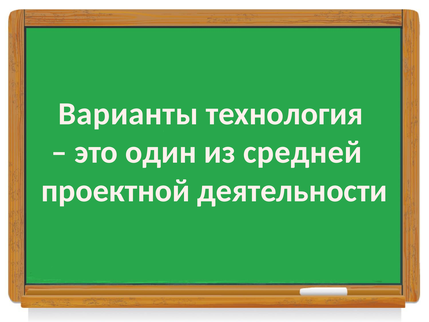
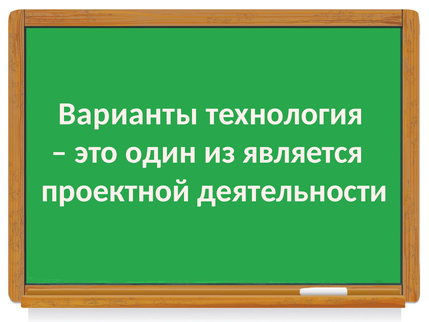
средней: средней -> является (303, 152)
